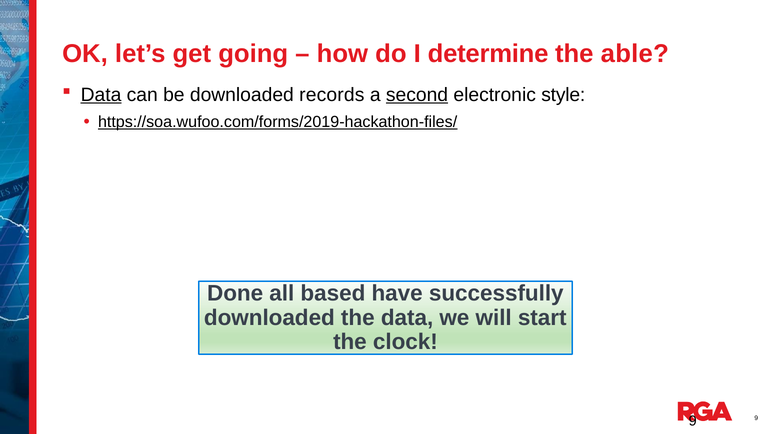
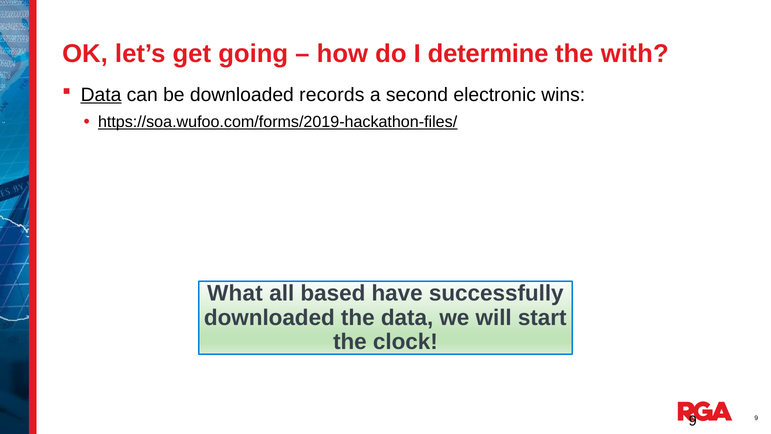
able: able -> with (635, 54)
second underline: present -> none (417, 95)
style: style -> wins (563, 95)
Done: Done -> What (235, 293)
